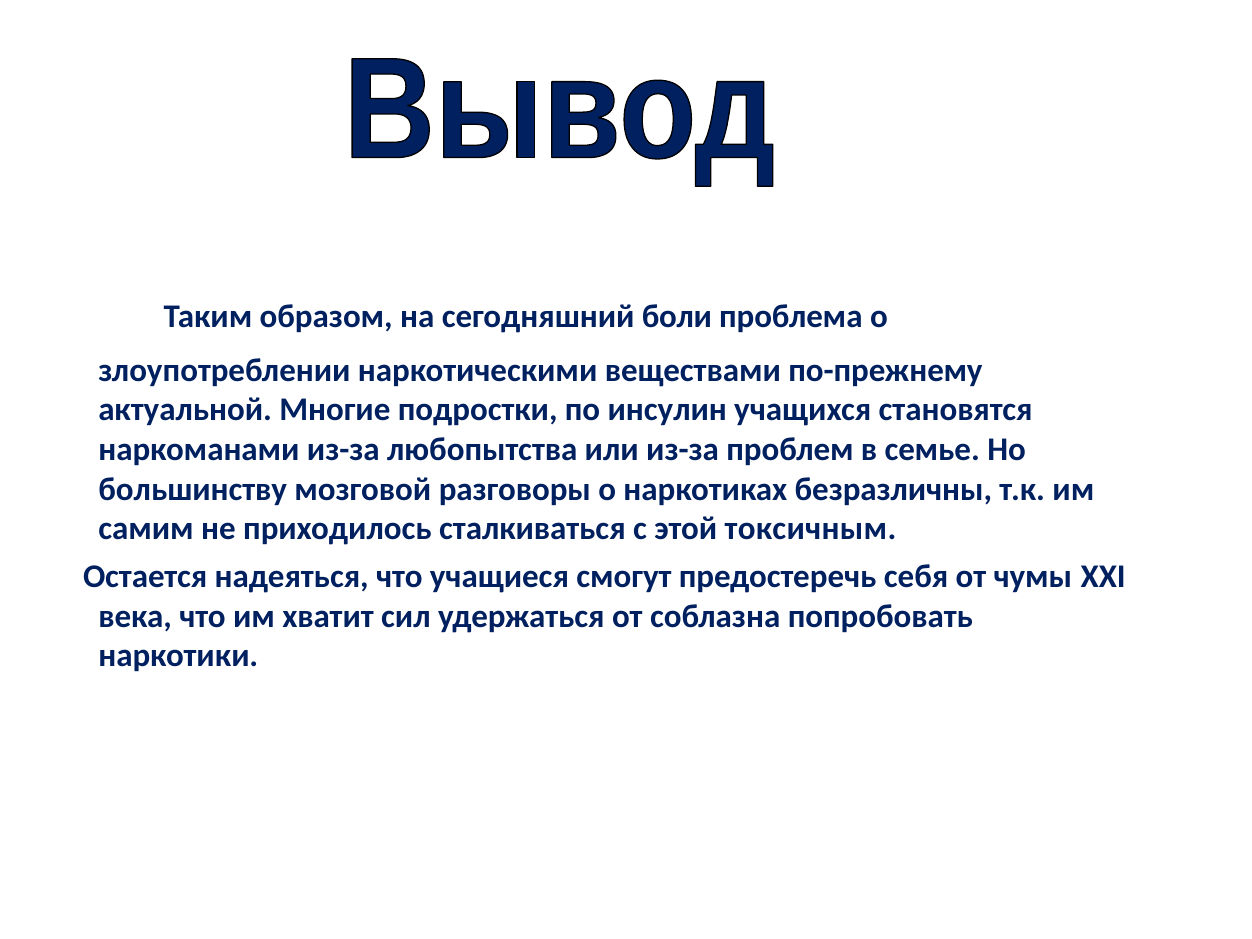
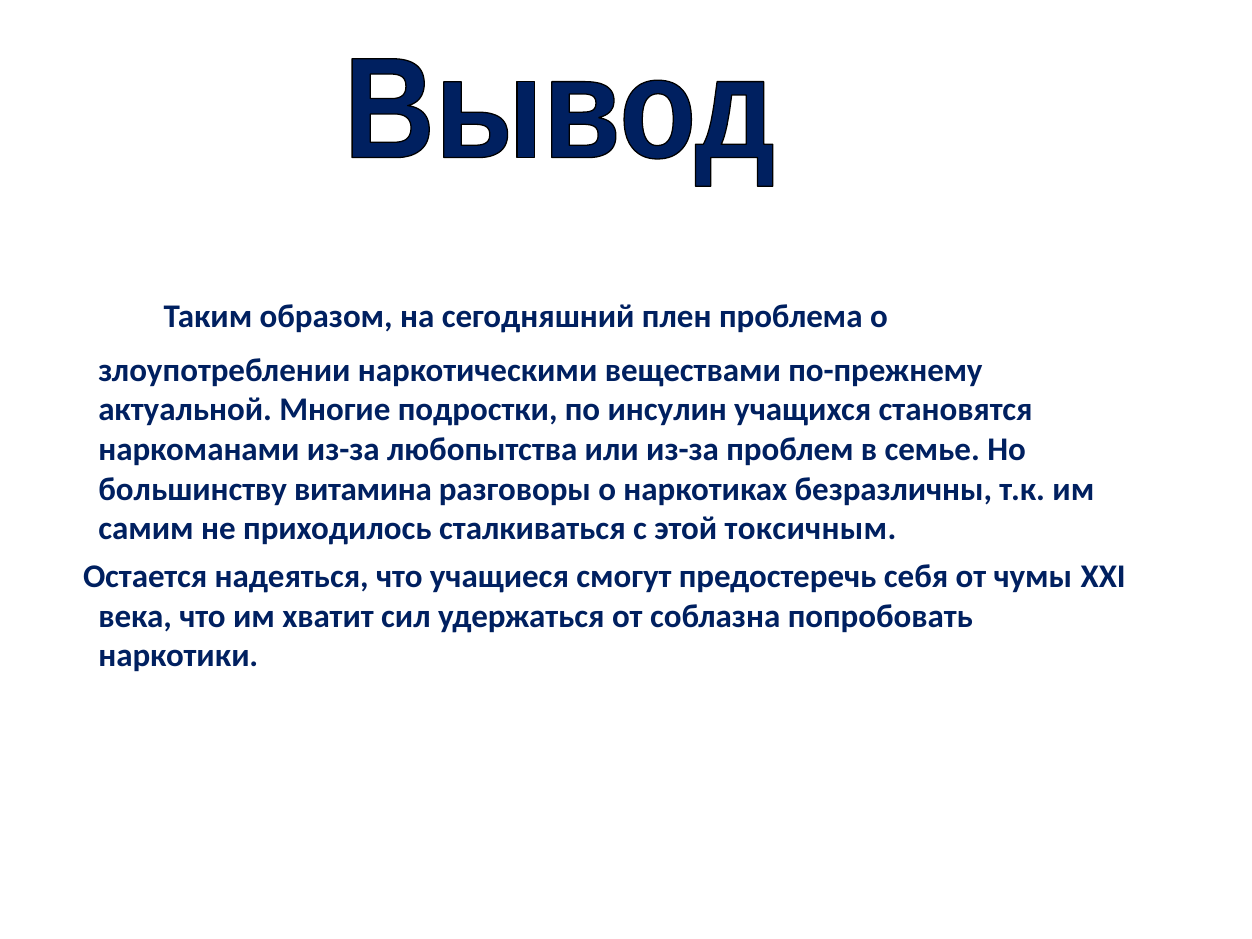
боли: боли -> плен (677, 316)
мозговой: мозговой -> витамина (363, 489)
